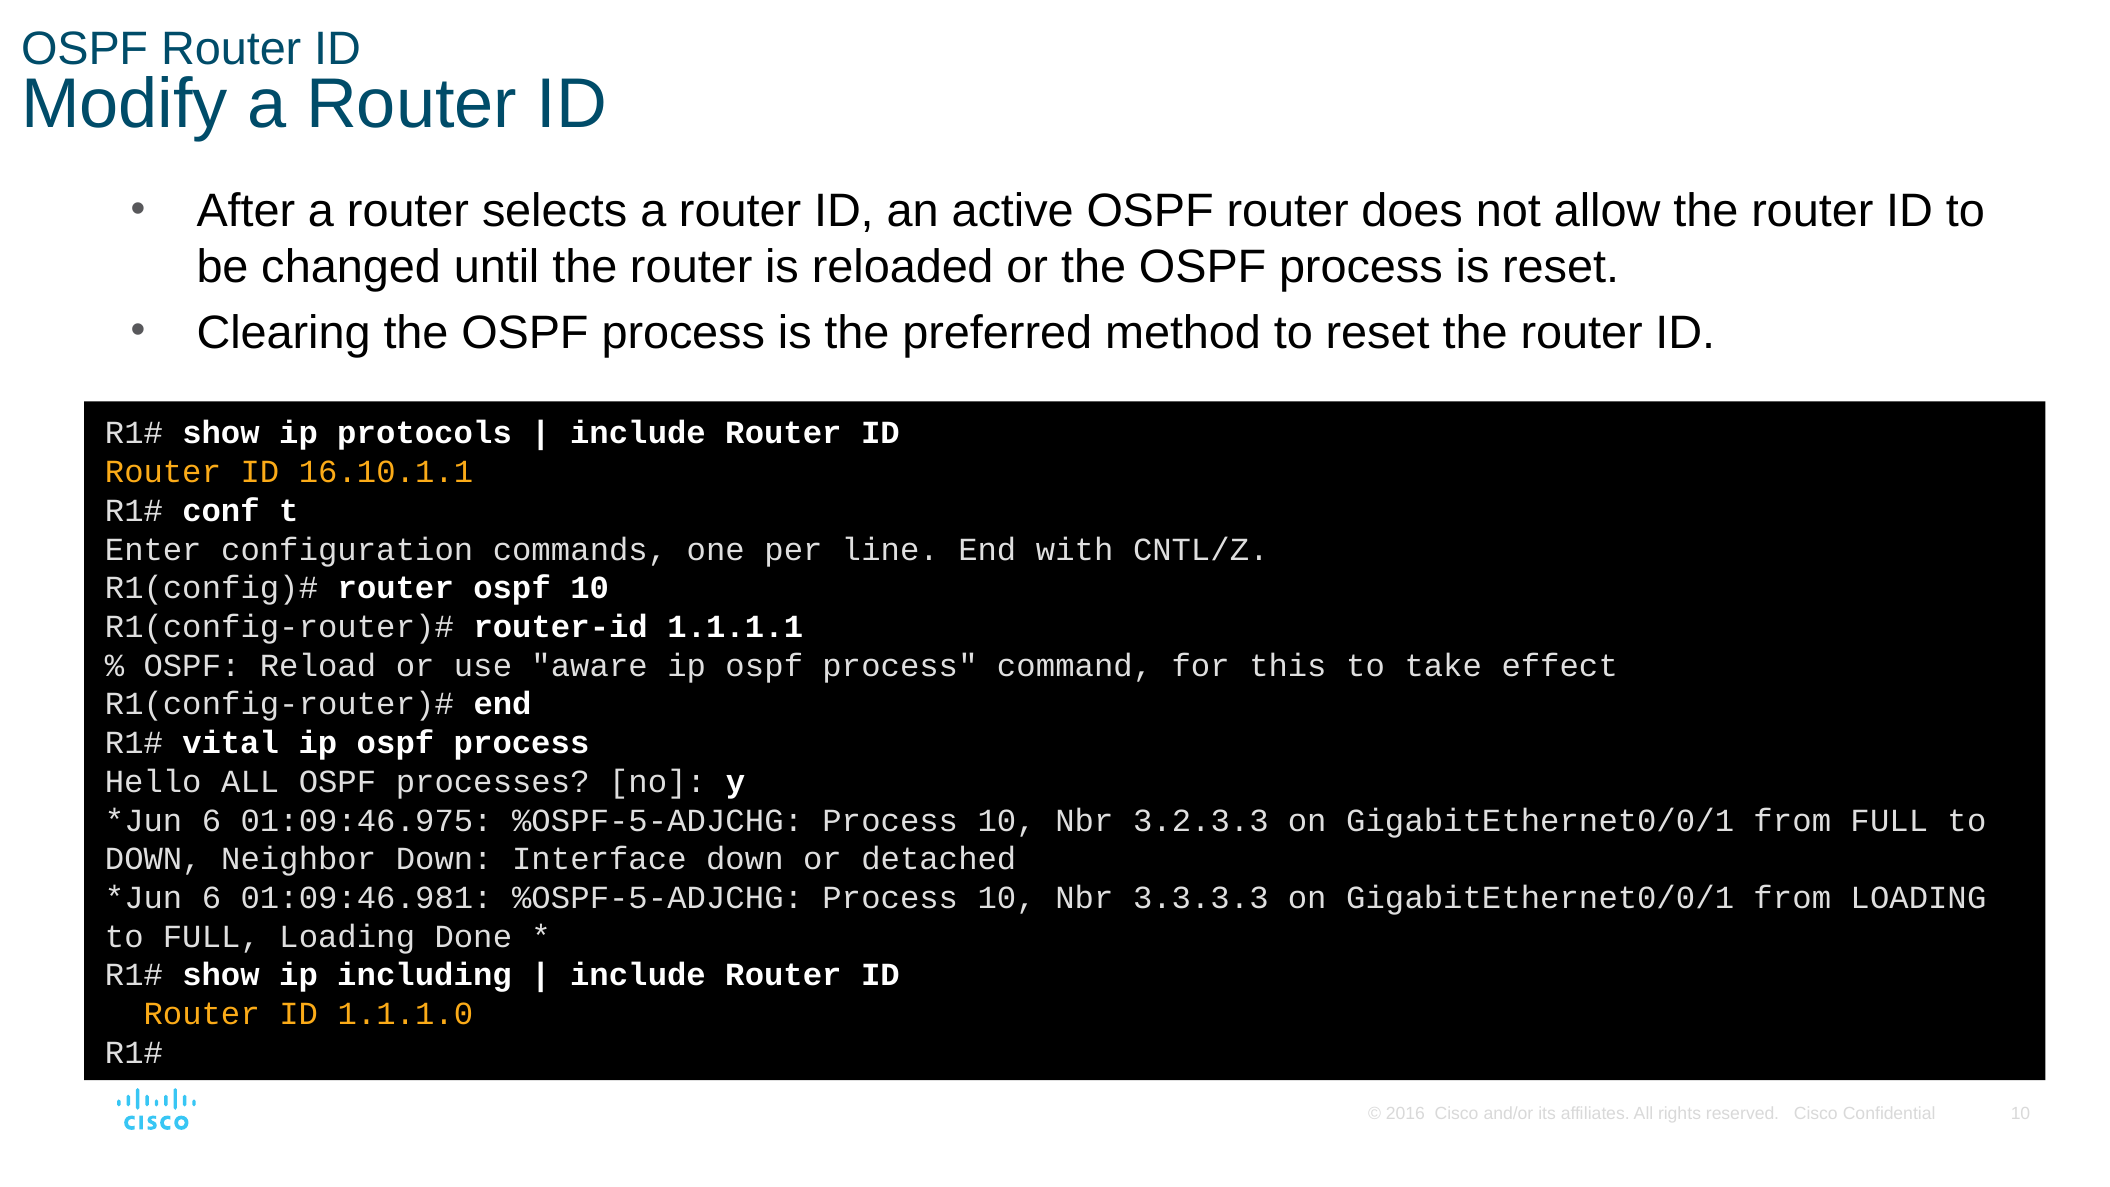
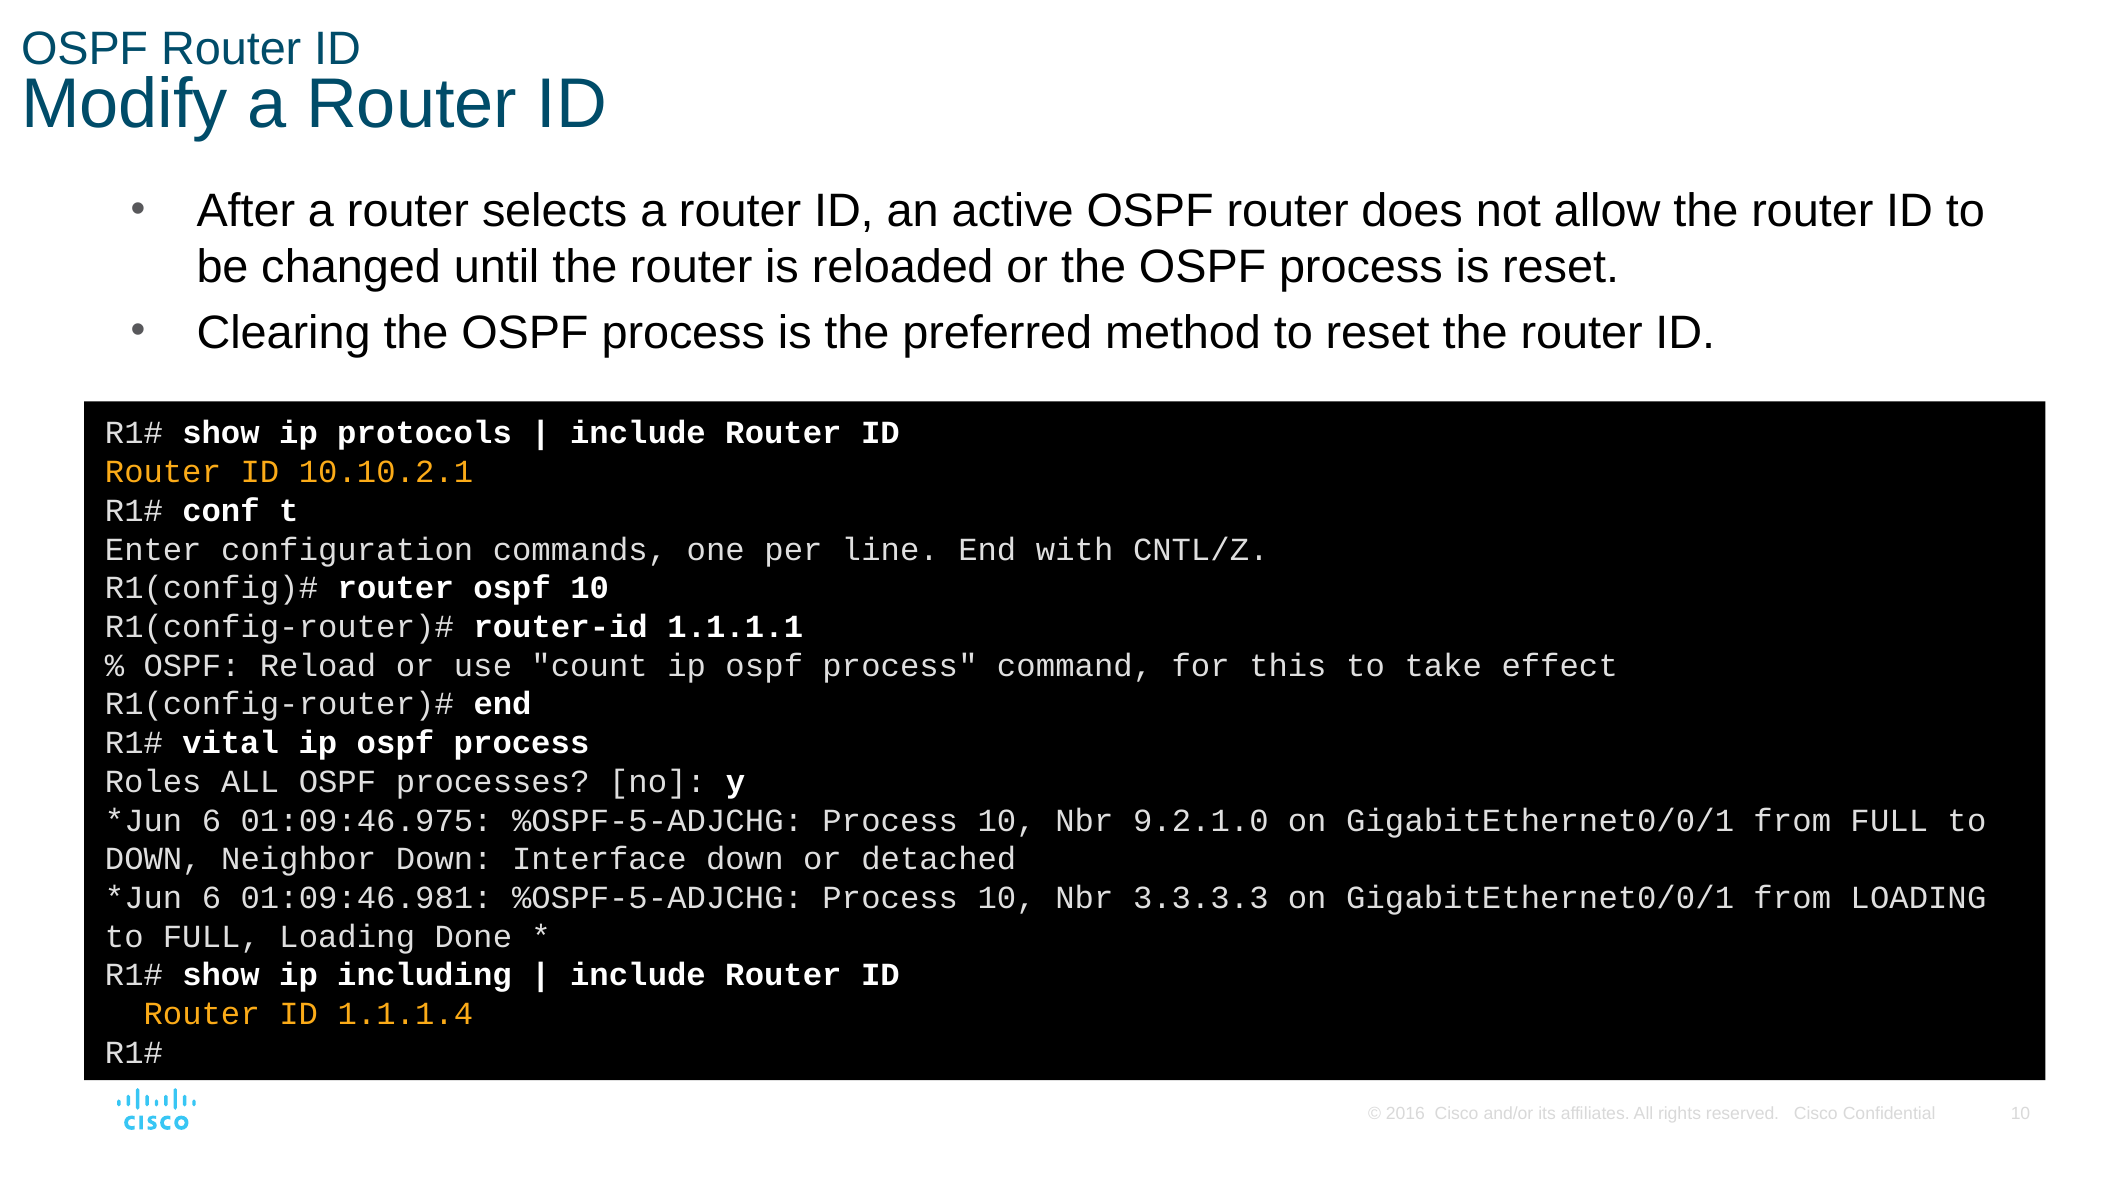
16.10.1.1: 16.10.1.1 -> 10.10.2.1 (386, 472)
aware: aware -> count (590, 665)
Hello: Hello -> Roles (153, 782)
3.2.3.3: 3.2.3.3 -> 9.2.1.0 (1201, 820)
1.1.1.0: 1.1.1.0 -> 1.1.1.4 (405, 1014)
